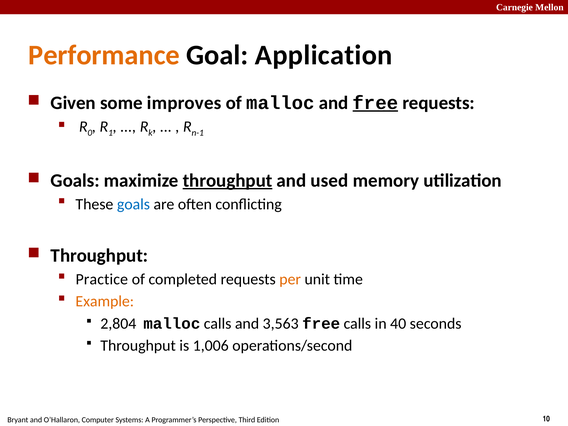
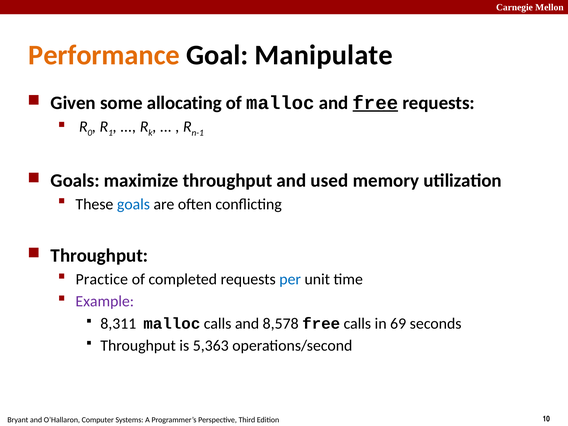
Application: Application -> Manipulate (324, 55)
improves: improves -> allocating (184, 103)
throughput underline: present -> none (228, 180)
per colour: orange -> blue (290, 279)
Example colour: orange -> purple (105, 301)
2,804: 2,804 -> 8,311 (118, 324)
3,563: 3,563 -> 8,578 (281, 324)
40: 40 -> 69 (398, 324)
1,006: 1,006 -> 5,363 (211, 346)
